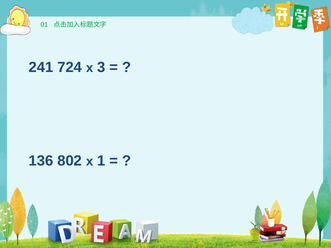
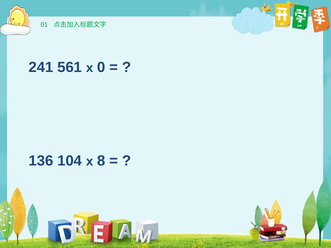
724: 724 -> 561 (70, 67)
3: 3 -> 0 (101, 67)
802: 802 -> 104 (70, 161)
1: 1 -> 8 (101, 161)
